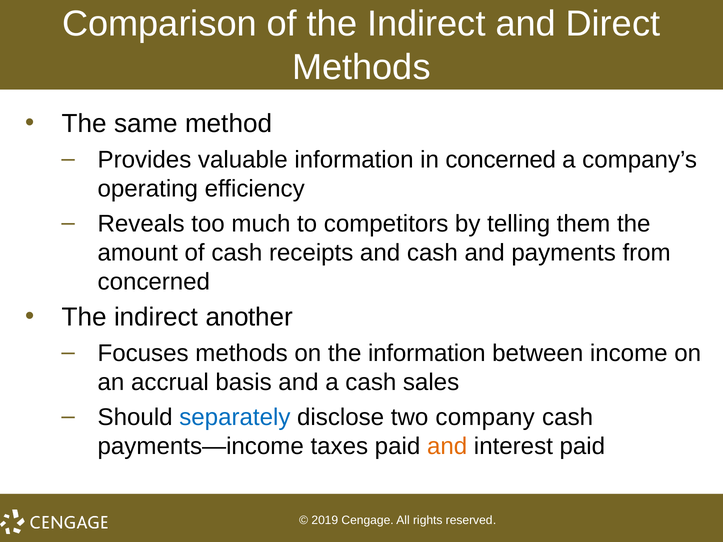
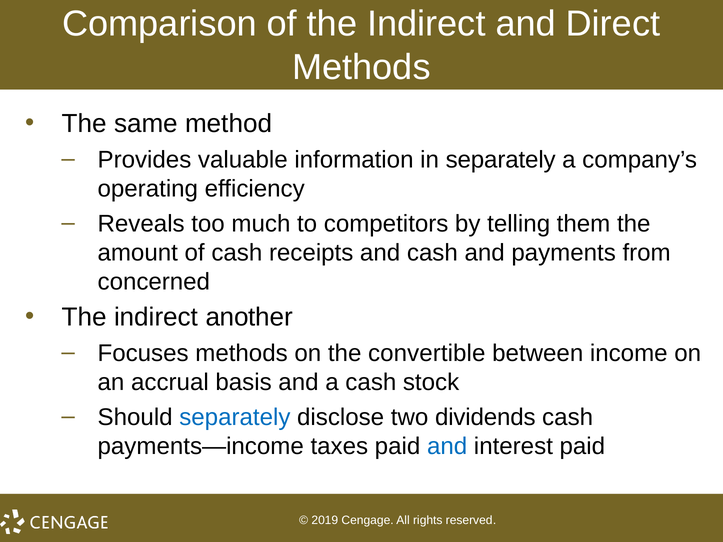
in concerned: concerned -> separately (501, 160)
the information: information -> convertible (427, 353)
sales: sales -> stock (431, 382)
company: company -> dividends (485, 418)
and colour: orange -> blue (447, 446)
